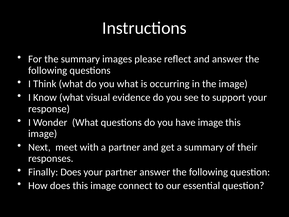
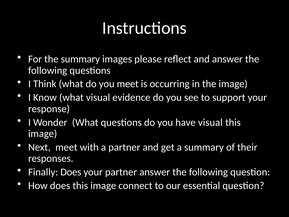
you what: what -> meet (128, 84)
have image: image -> visual (210, 122)
